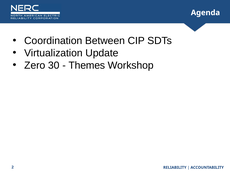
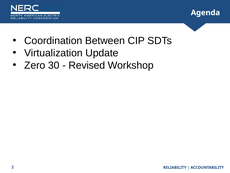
Themes: Themes -> Revised (87, 65)
